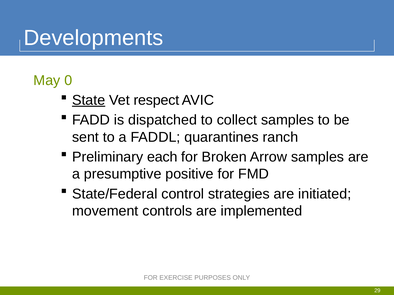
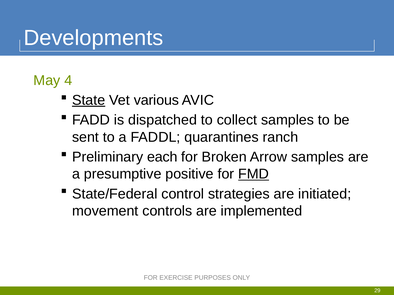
0: 0 -> 4 (68, 80)
respect: respect -> various (156, 100)
FMD underline: none -> present (254, 174)
